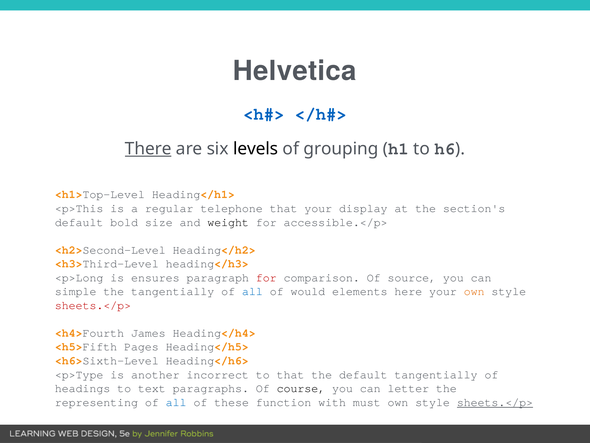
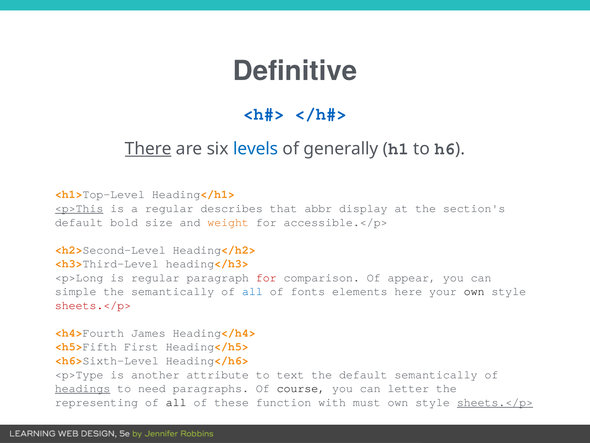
Helvetica: Helvetica -> Definitive (295, 71)
levels colour: black -> blue (256, 149)
grouping: grouping -> generally (341, 149)
<p>This underline: none -> present (79, 208)
telephone: telephone -> describes (232, 208)
that your: your -> abbr (318, 208)
weight colour: black -> orange (228, 222)
is ensures: ensures -> regular (155, 277)
source: source -> appear (412, 277)
the tangentially: tangentially -> semantically (173, 291)
would: would -> fonts (308, 291)
own colour: orange -> black (474, 291)
Pages: Pages -> First (141, 346)
incorrect: incorrect -> attribute (218, 374)
to that: that -> text (291, 374)
default tangentially: tangentially -> semantically (436, 374)
headings underline: none -> present (83, 388)
text: text -> need (152, 388)
all colour: blue -> black (176, 402)
